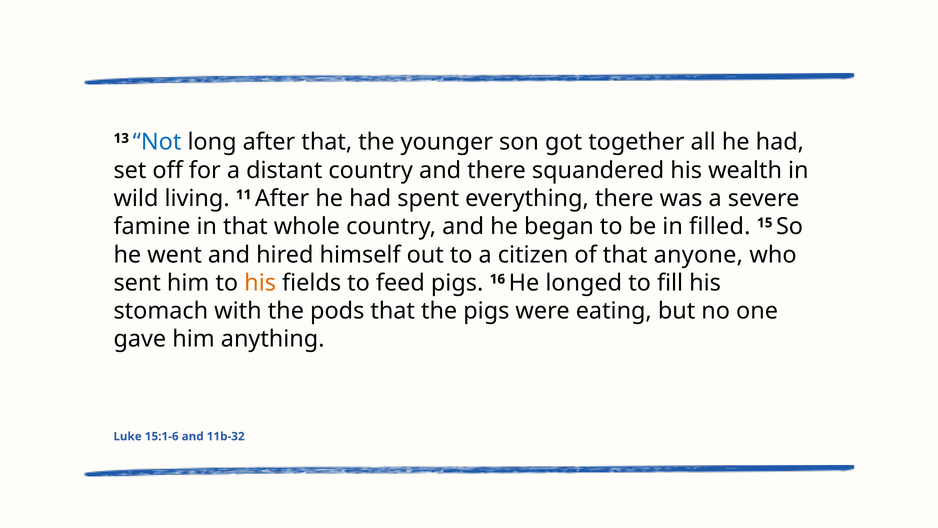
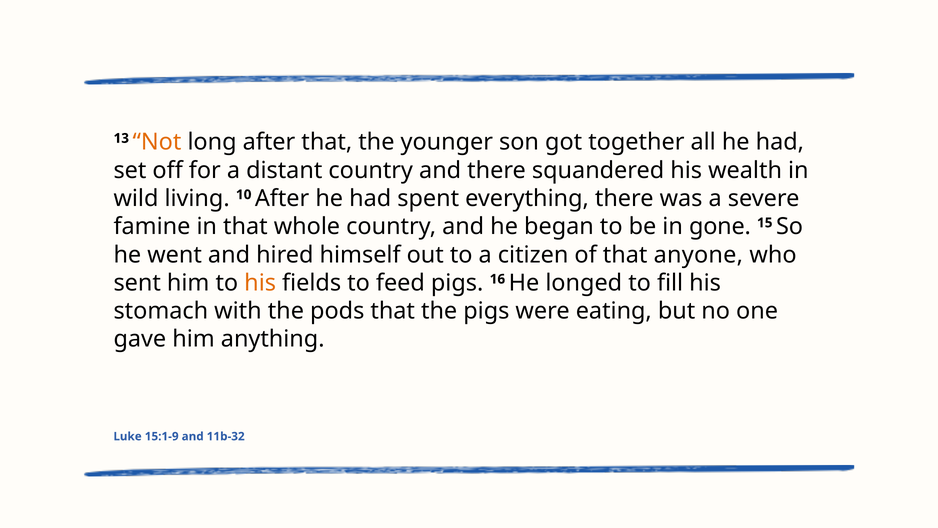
Not colour: blue -> orange (157, 142)
11: 11 -> 10 (244, 195)
filled: filled -> gone (720, 226)
15:1-6: 15:1-6 -> 15:1-9 (162, 436)
